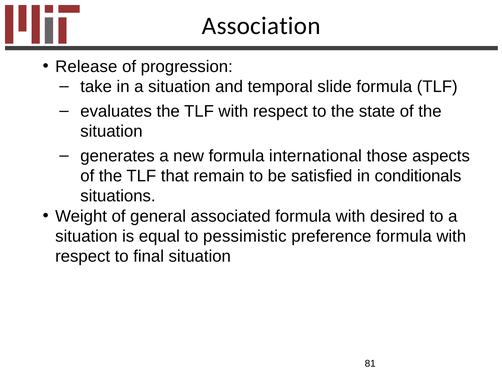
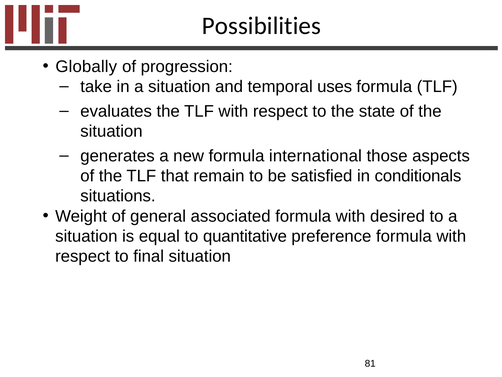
Association: Association -> Possibilities (261, 26)
Release: Release -> Globally (86, 66)
slide: slide -> uses (335, 87)
pessimistic: pessimistic -> quantitative (245, 236)
